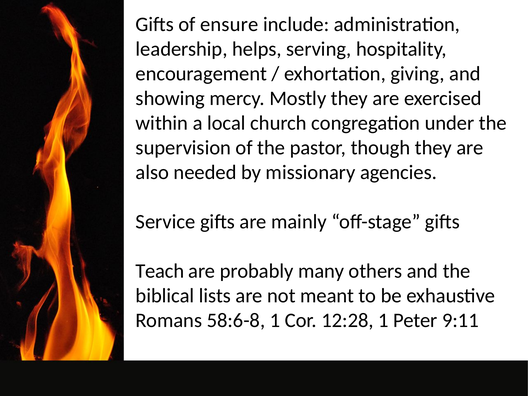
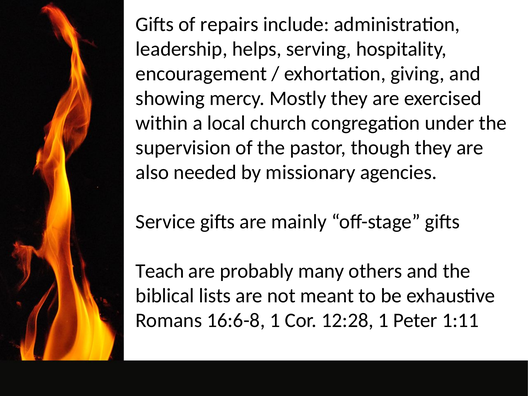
ensure: ensure -> repairs (229, 24)
58:6-8: 58:6-8 -> 16:6-8 (236, 320)
9:11: 9:11 -> 1:11 (460, 320)
